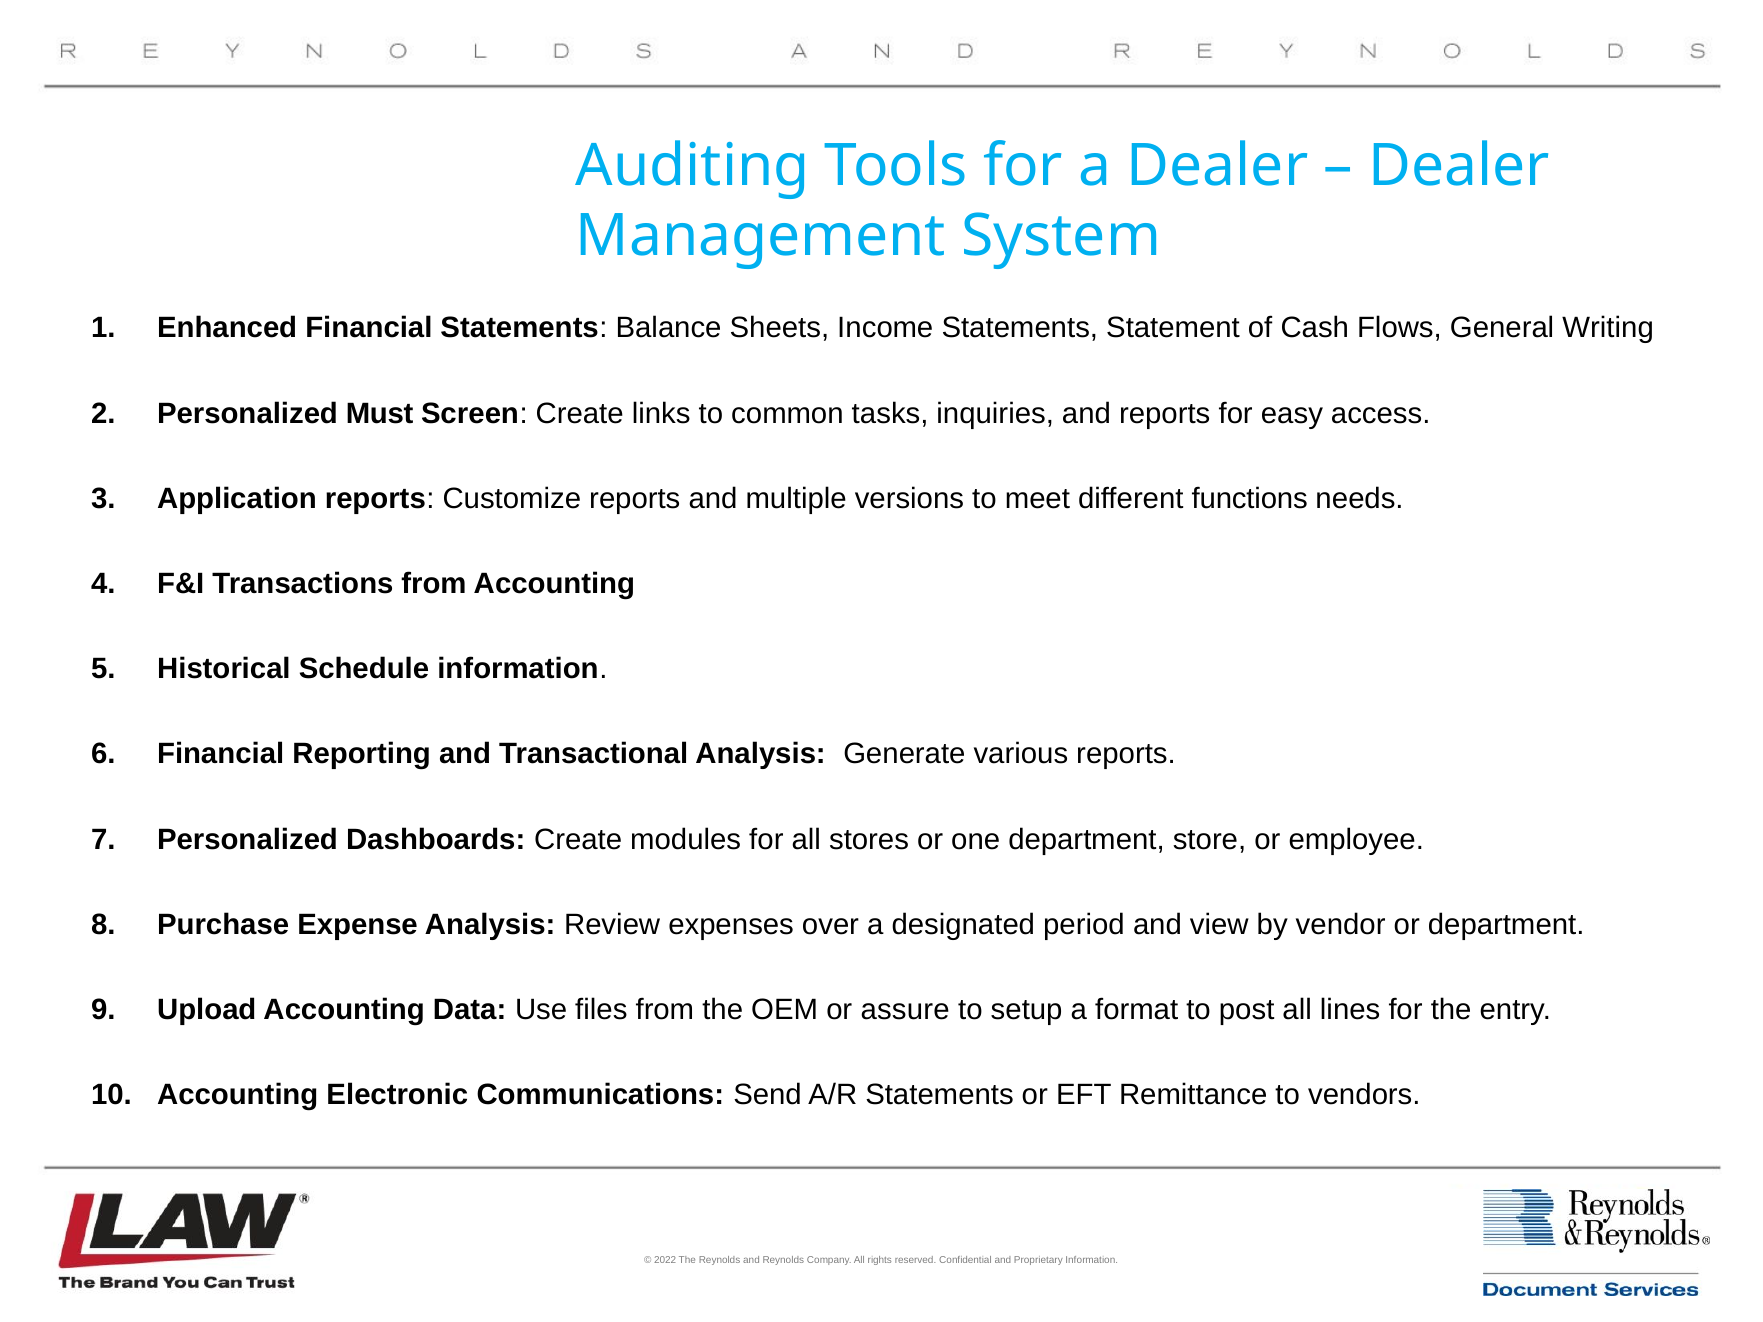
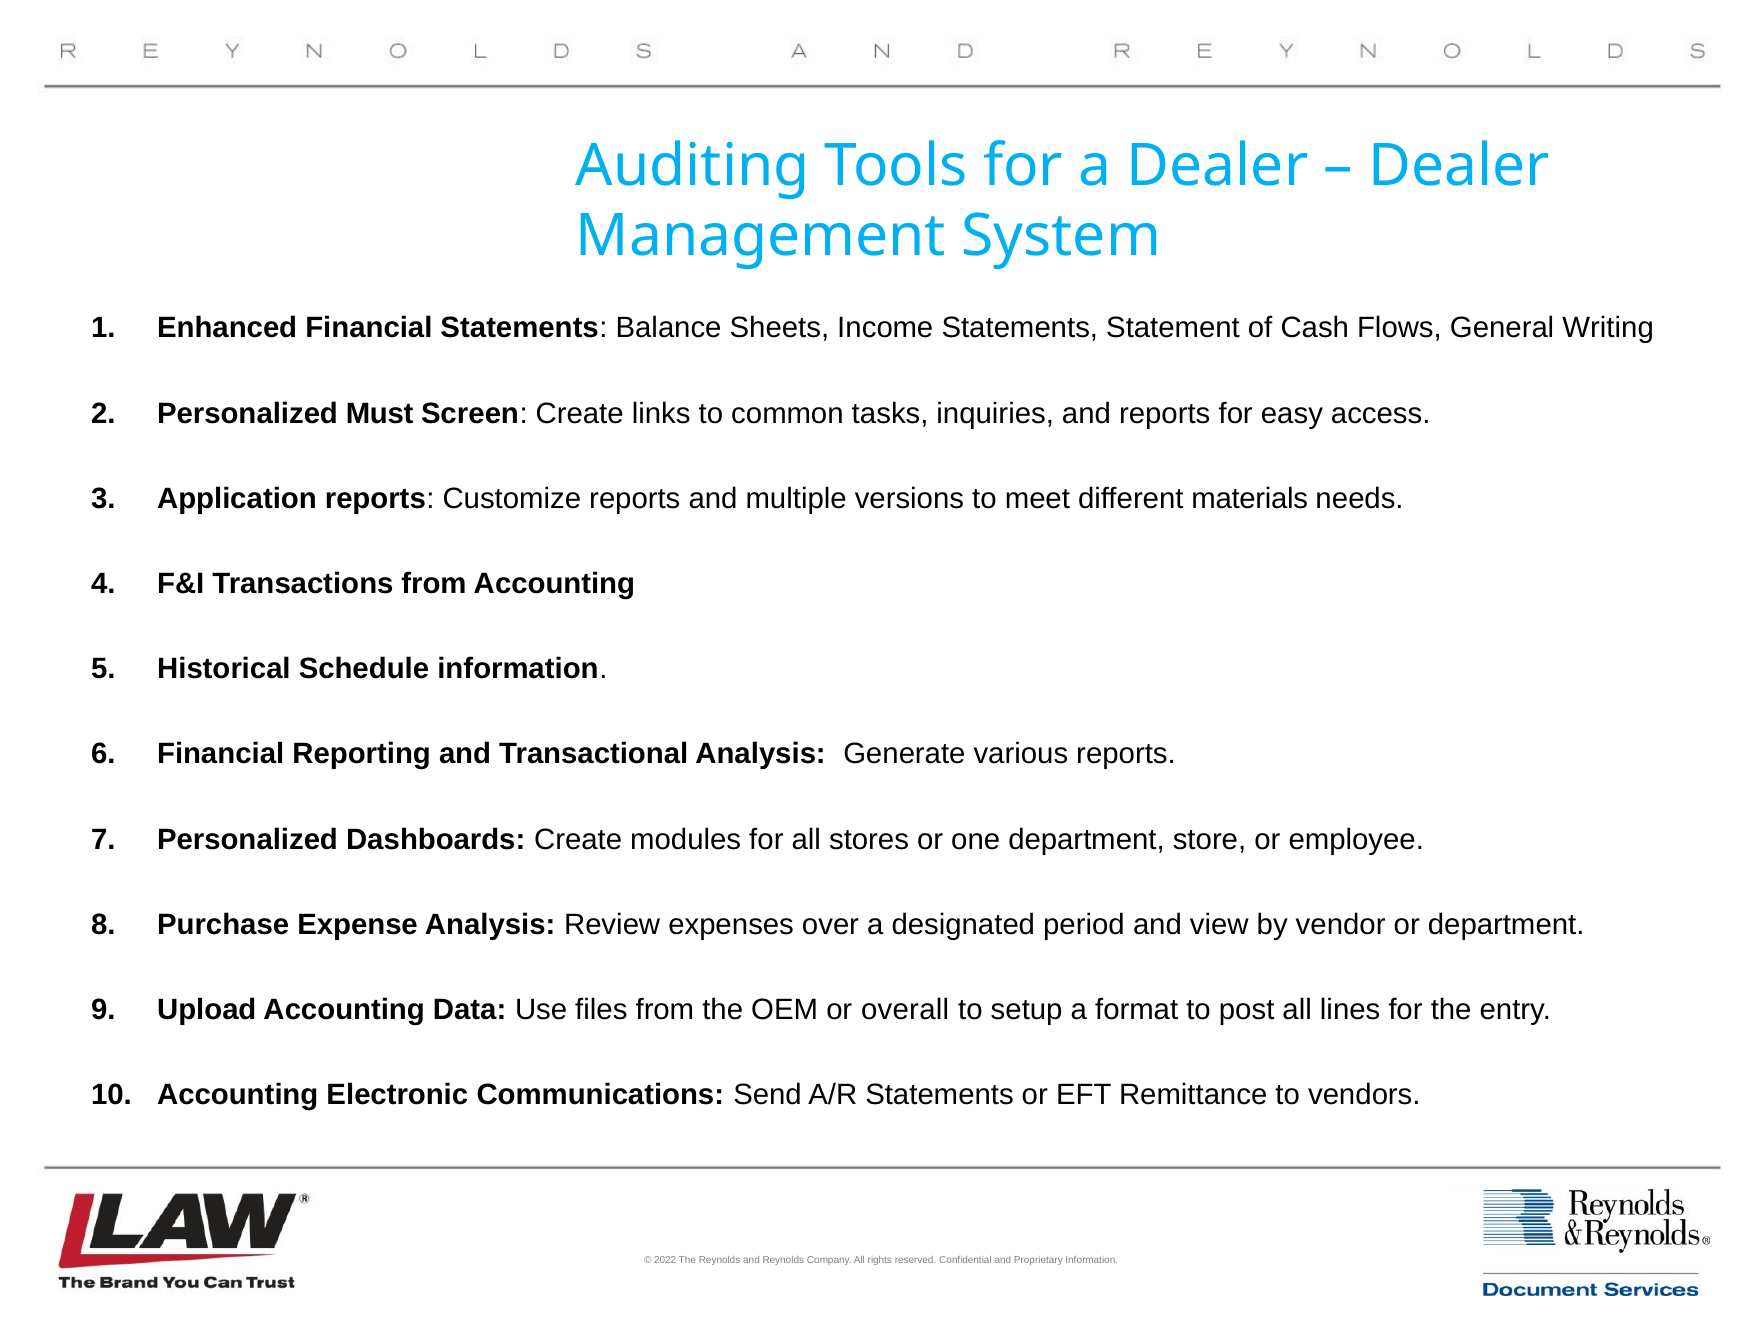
functions: functions -> materials (1250, 499)
assure: assure -> overall (905, 1010)
